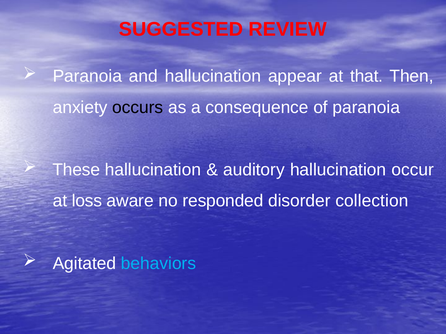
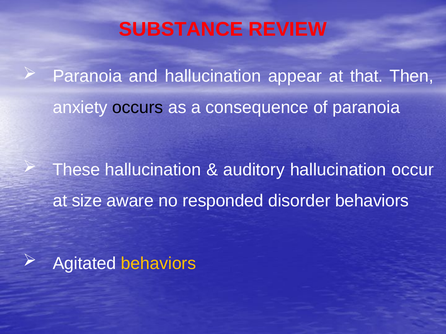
SUGGESTED: SUGGESTED -> SUBSTANCE (181, 29)
loss: loss -> size (87, 201)
disorder collection: collection -> behaviors (372, 201)
behaviors colour: light blue -> yellow (159, 264)
